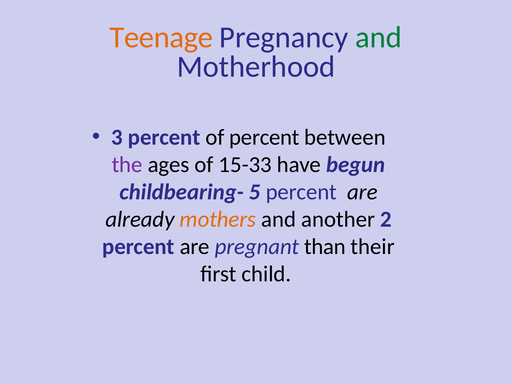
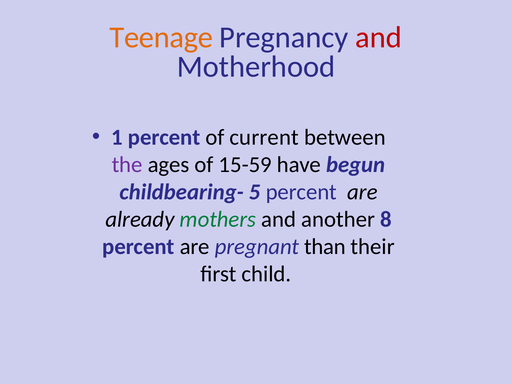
and colour: green -> red (379, 37)
3: 3 -> 1 (117, 137)
of percent: percent -> current (264, 137)
15-33: 15-33 -> 15-59 (245, 165)
mothers colour: orange -> green (218, 219)
2: 2 -> 8 (386, 219)
